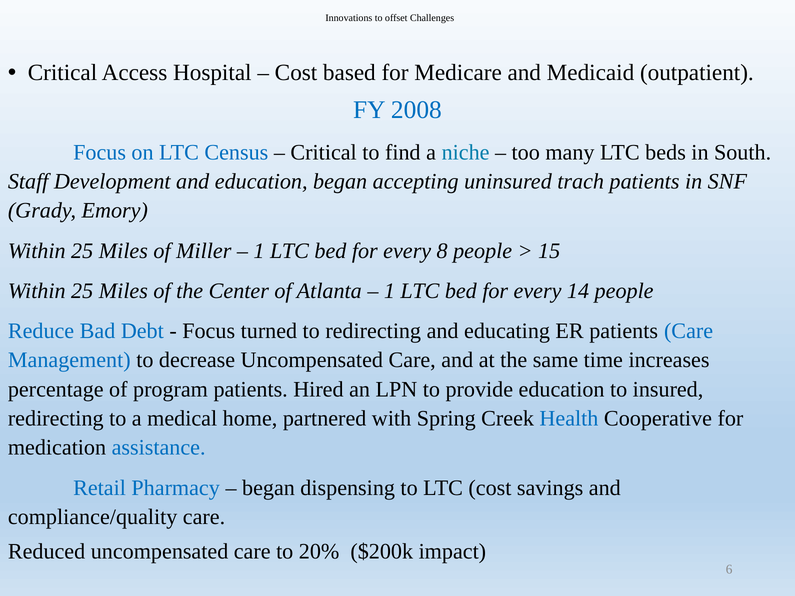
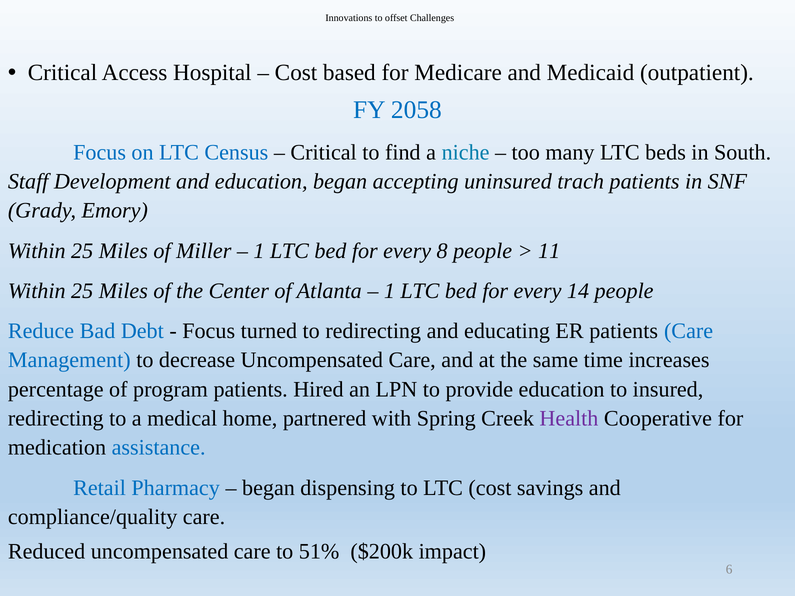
2008: 2008 -> 2058 (416, 110)
15: 15 -> 11 (549, 251)
Health colour: blue -> purple (569, 419)
20%: 20% -> 51% (319, 552)
